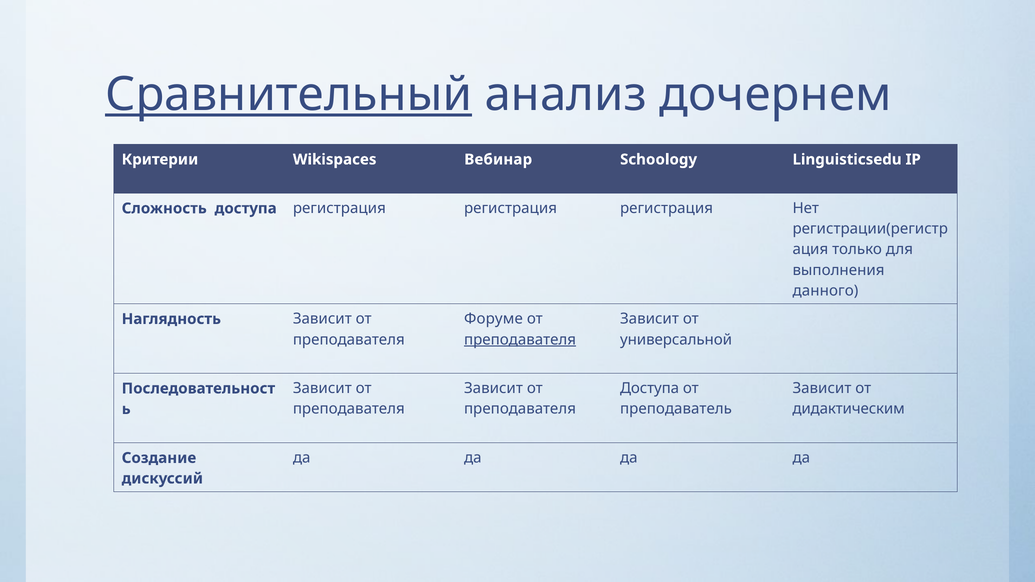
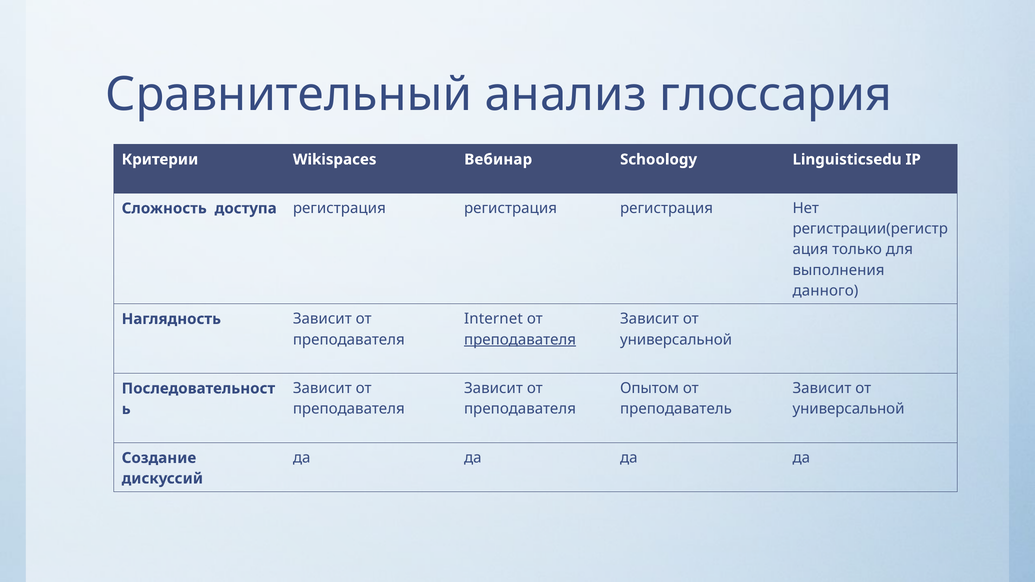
Сравнительный underline: present -> none (289, 95)
дочернем: дочернем -> глоссария (776, 95)
Форуме: Форуме -> Internet (493, 319)
Доступа: Доступа -> Опытом (650, 389)
дидактическим: дидактическим -> универсальной (849, 409)
